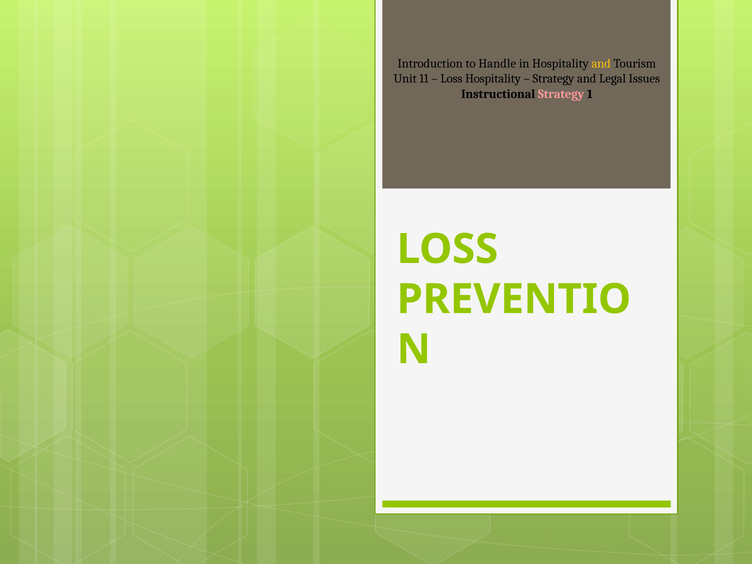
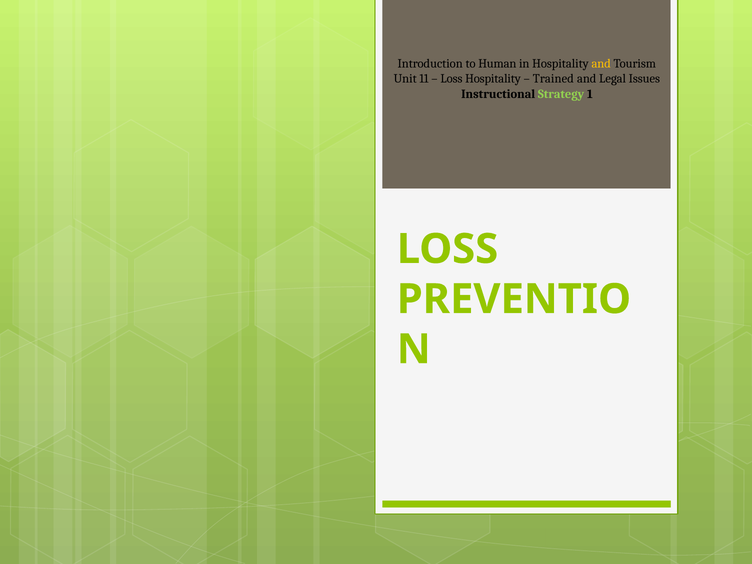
Handle: Handle -> Human (497, 64)
Strategy: Strategy -> Trained (553, 79)
Strategy colour: pink -> light green (561, 94)
